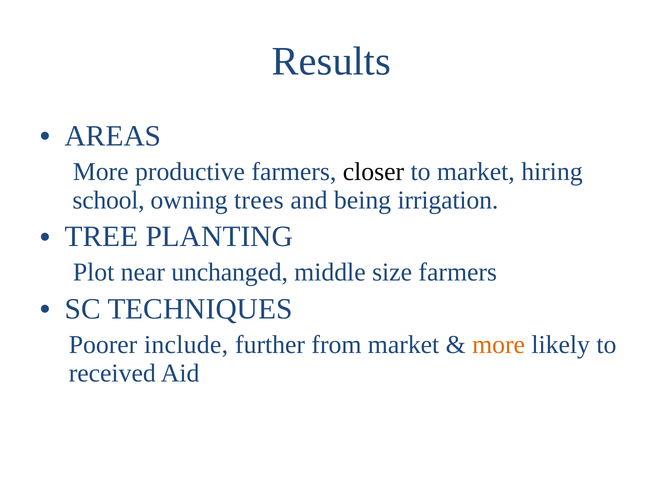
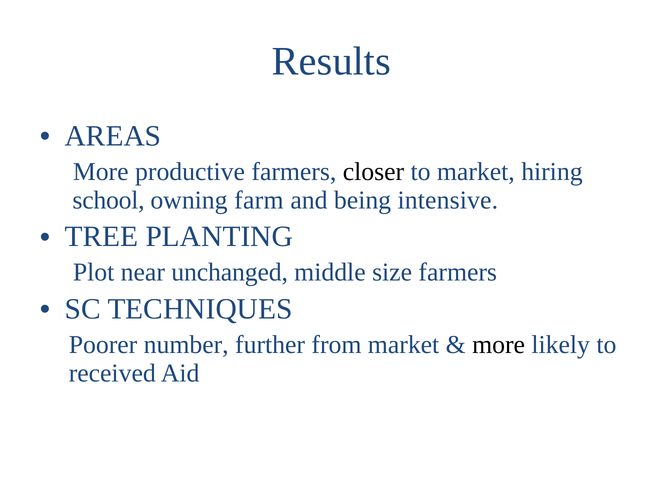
trees: trees -> farm (259, 200)
irrigation: irrigation -> intensive (448, 200)
include: include -> number (186, 345)
more colour: orange -> black (499, 345)
